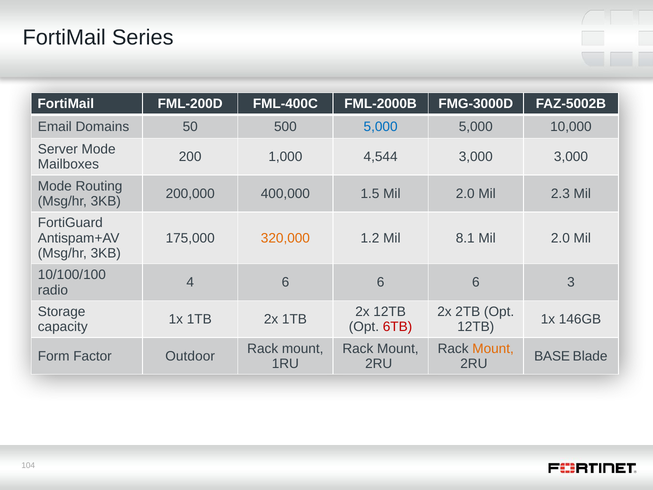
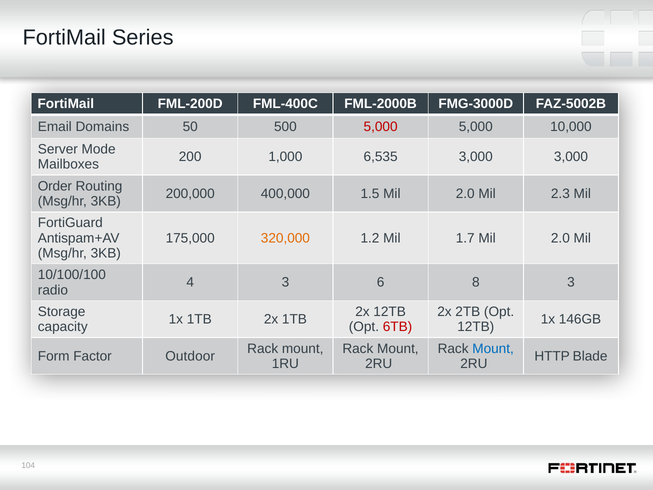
5,000 colour: blue -> red (381, 127)
4,544: 4,544 -> 6,535 (381, 157)
Mode: Mode -> Order (55, 186)
8.1: 8.1 -> 1.7 (465, 238)
4 6: 6 -> 3 (285, 282)
6: 6 -> 8 (476, 282)
Mount colour: orange -> blue (493, 348)
BASE: BASE -> HTTP (552, 356)
